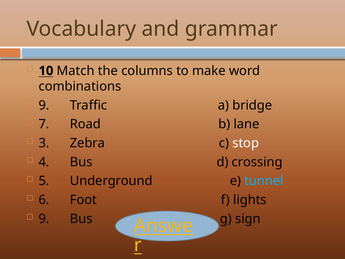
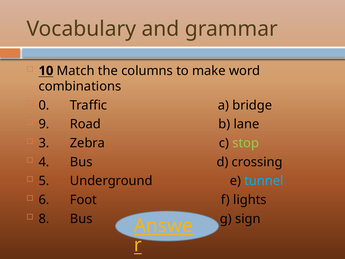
9: 9 -> 0 (44, 105)
7: 7 -> 9 (44, 124)
stop colour: white -> light green (246, 143)
9: 9 -> 8 (44, 219)
